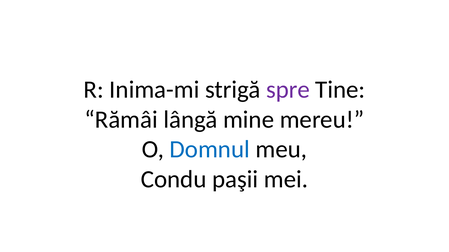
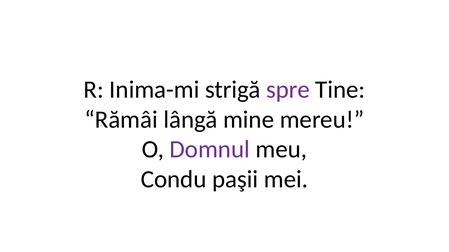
Domnul colour: blue -> purple (210, 150)
